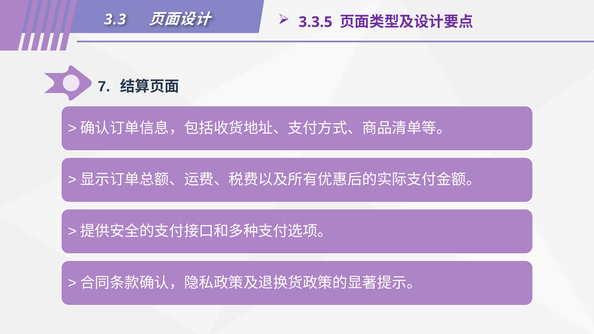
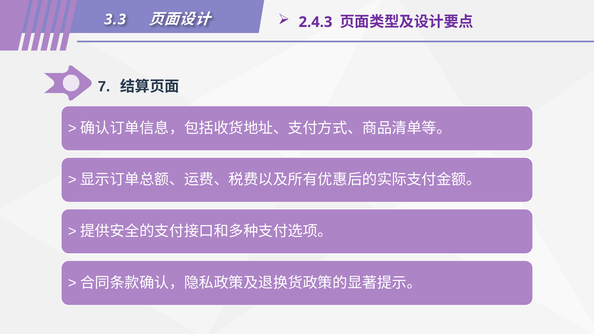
3.3.5: 3.3.5 -> 2.4.3 (315, 22)
